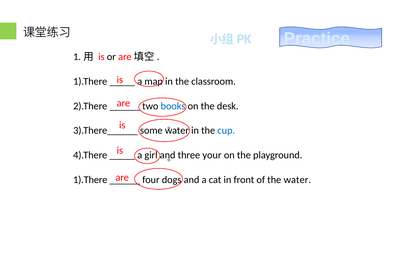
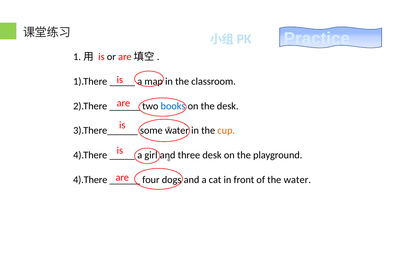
cup colour: blue -> orange (226, 130)
three your: your -> desk (212, 155)
1).There: 1).There -> 4).There (90, 179)
